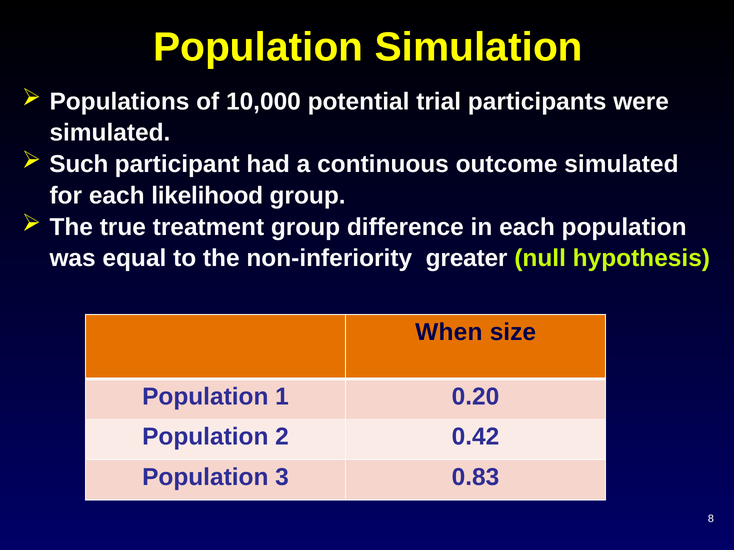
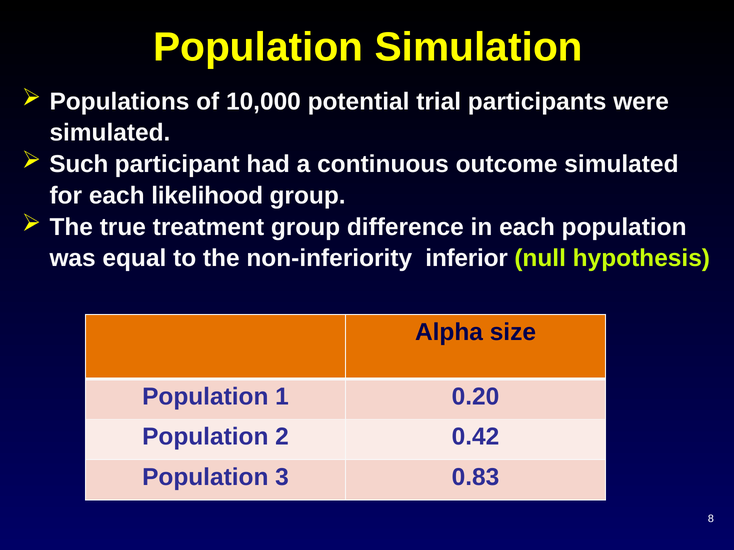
greater: greater -> inferior (467, 259)
When: When -> Alpha (449, 332)
